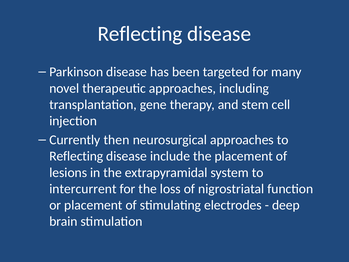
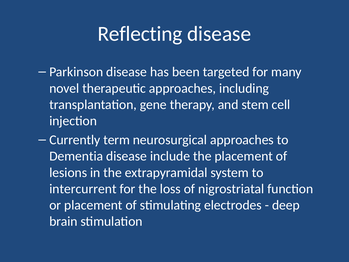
then: then -> term (117, 140)
Reflecting: Reflecting -> Dementia (76, 156)
